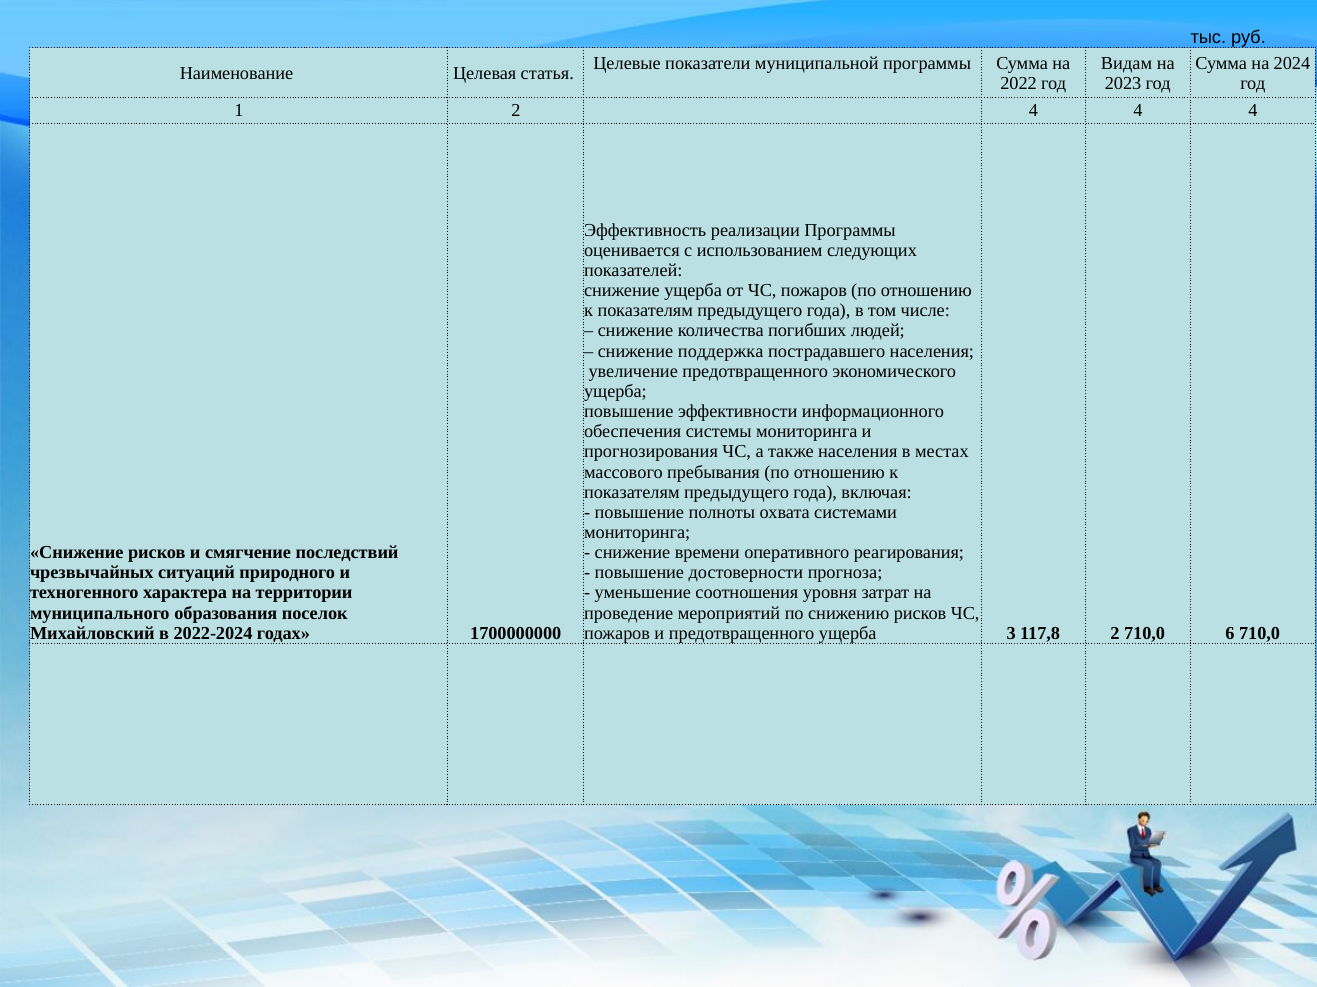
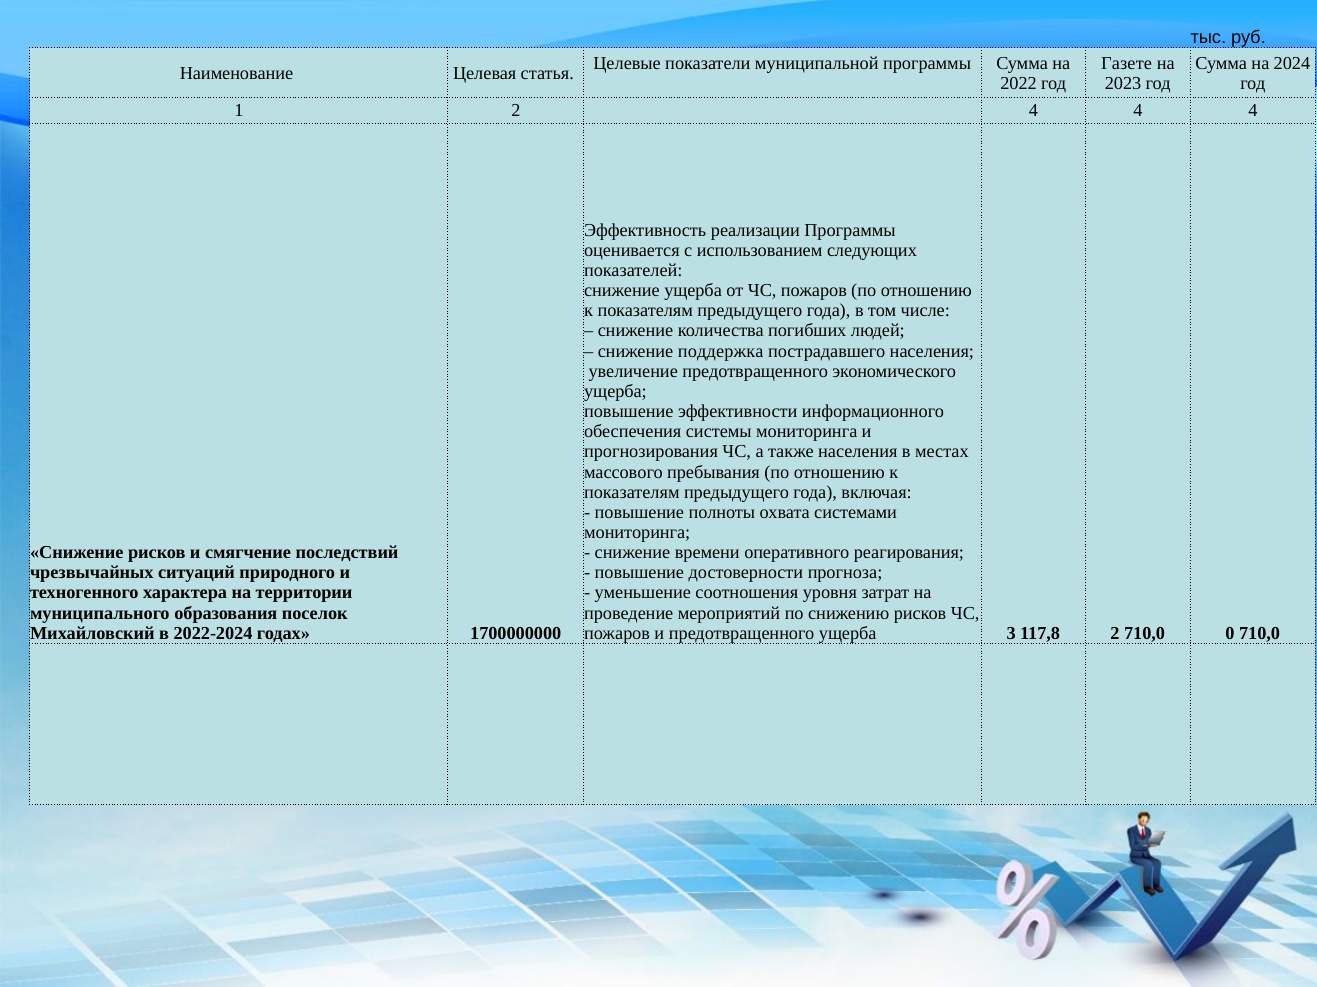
Видам: Видам -> Газете (1127, 63)
6: 6 -> 0 (1230, 634)
